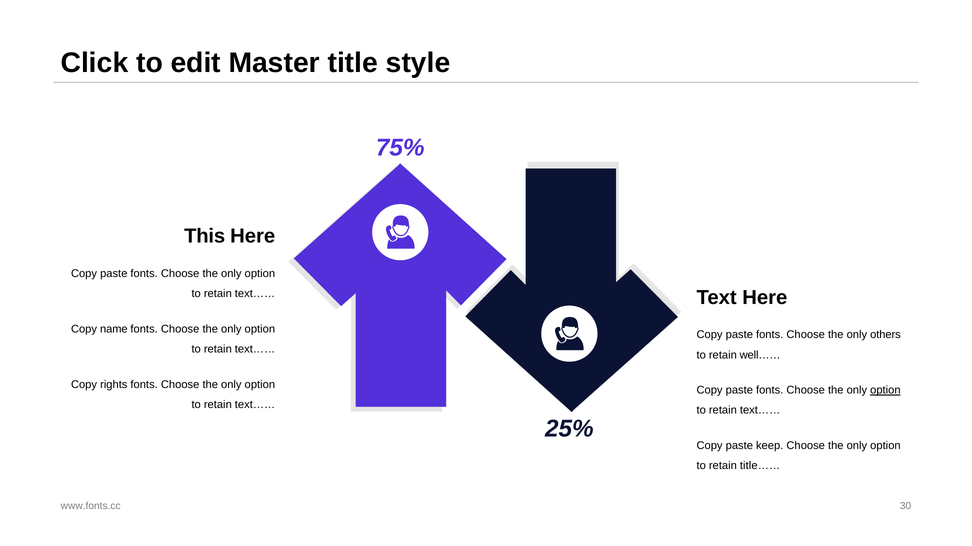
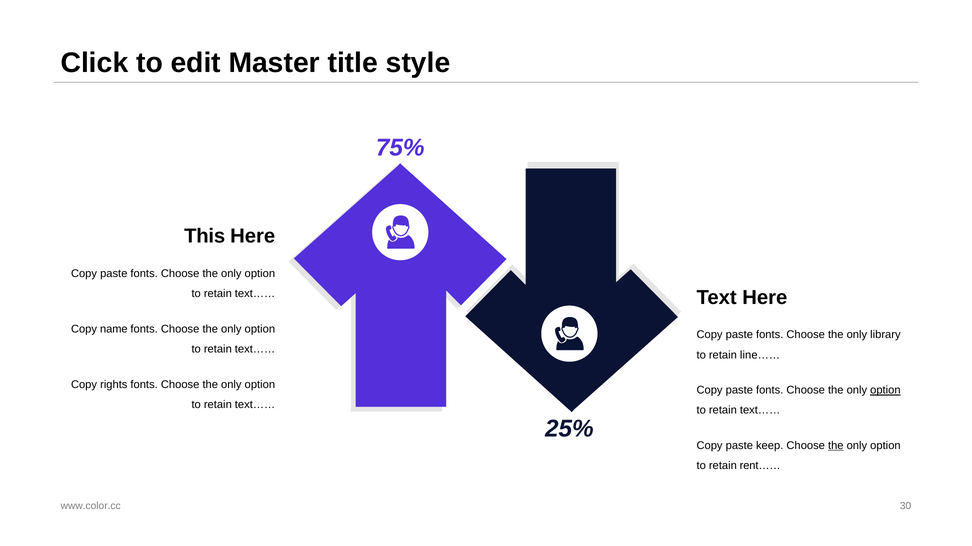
others: others -> library (885, 335)
well……: well…… -> line…… (760, 355)
the underline: none -> present (836, 446)
title……: title…… -> rent…… (760, 466)
www.fonts.cc: www.fonts.cc -> www.color.cc (91, 506)
